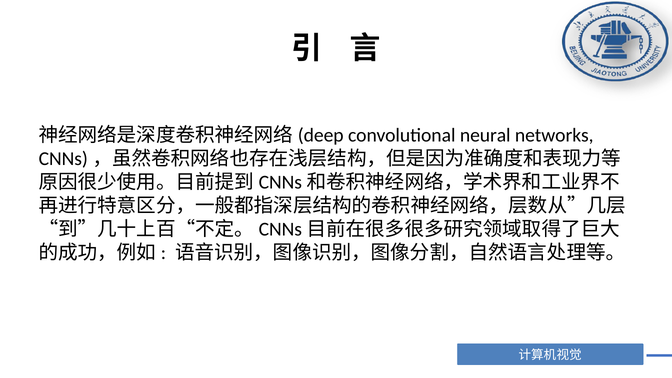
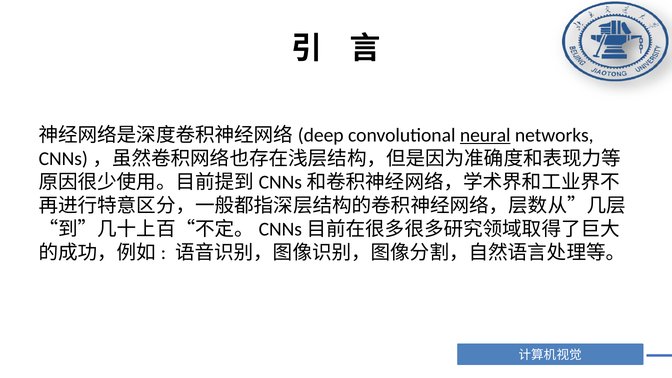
neural underline: none -> present (485, 135)
